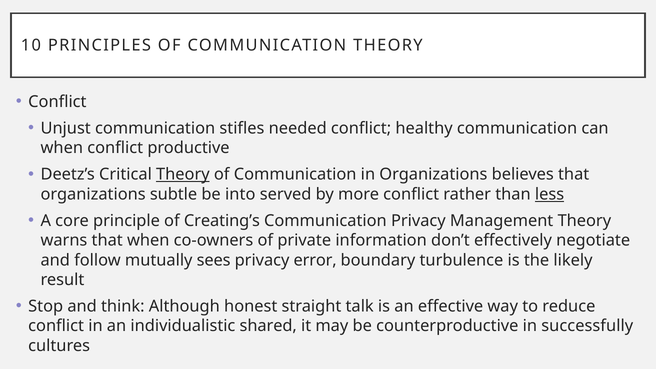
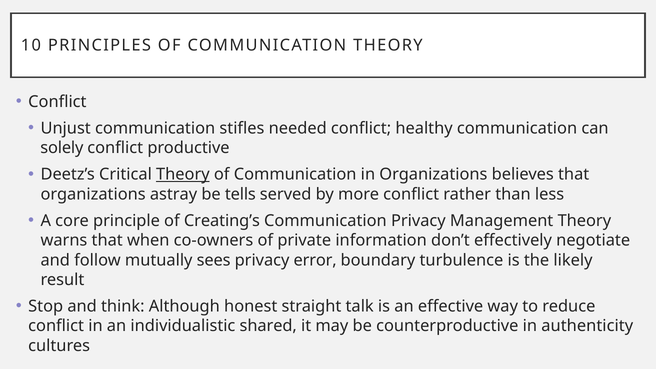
when: when -> solely (62, 148)
subtle: subtle -> astray (174, 194)
into: into -> tells (240, 194)
less underline: present -> none (550, 194)
successfully: successfully -> authenticity (587, 326)
